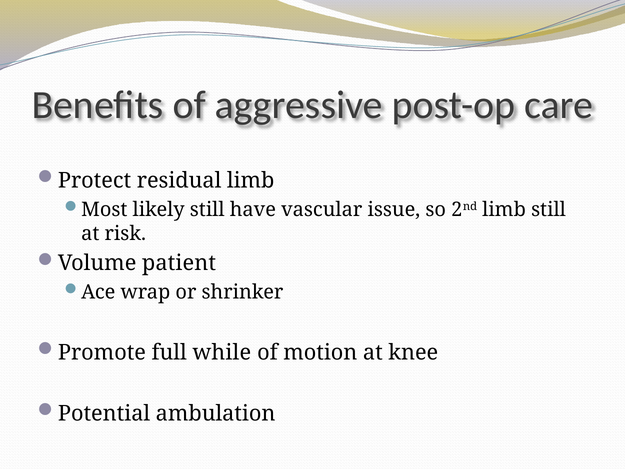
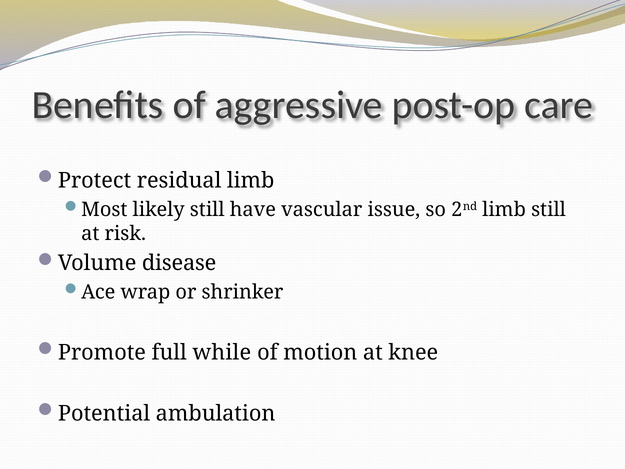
patient: patient -> disease (179, 263)
